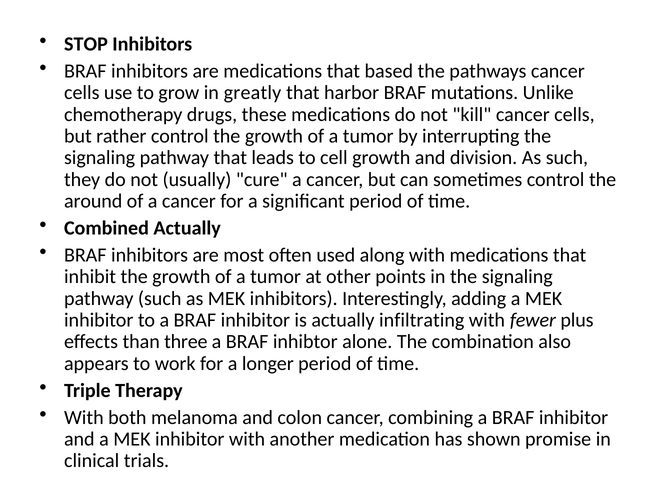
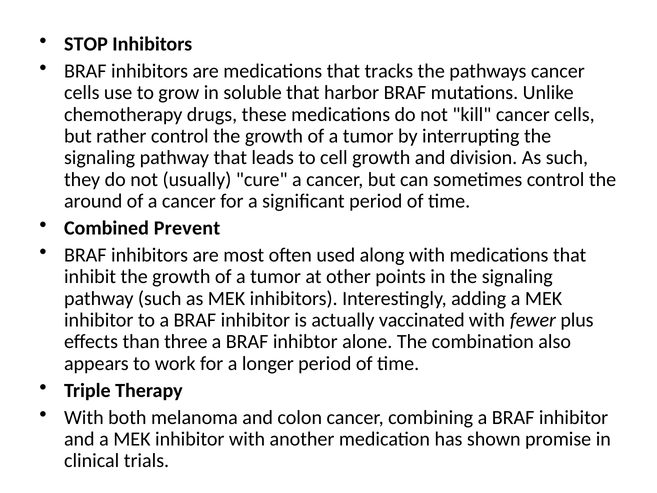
based: based -> tracks (389, 71)
greatly: greatly -> soluble (253, 93)
Combined Actually: Actually -> Prevent (187, 228)
infiltrating: infiltrating -> vaccinated (422, 320)
